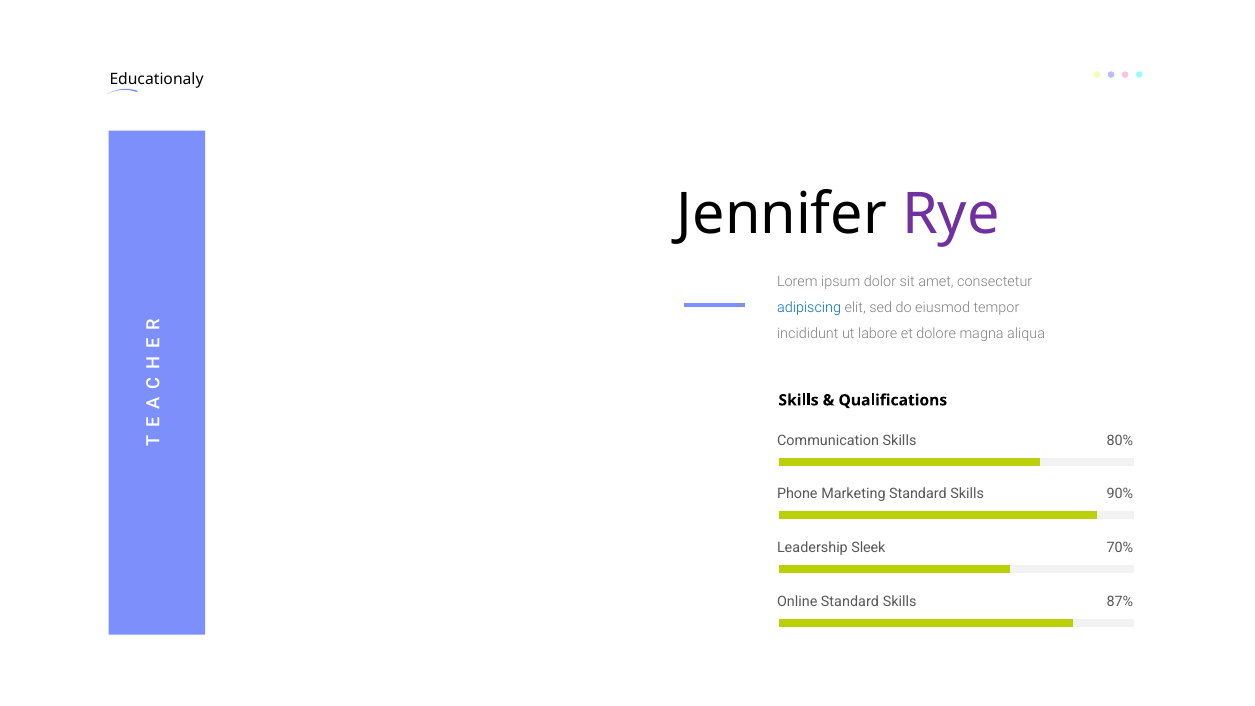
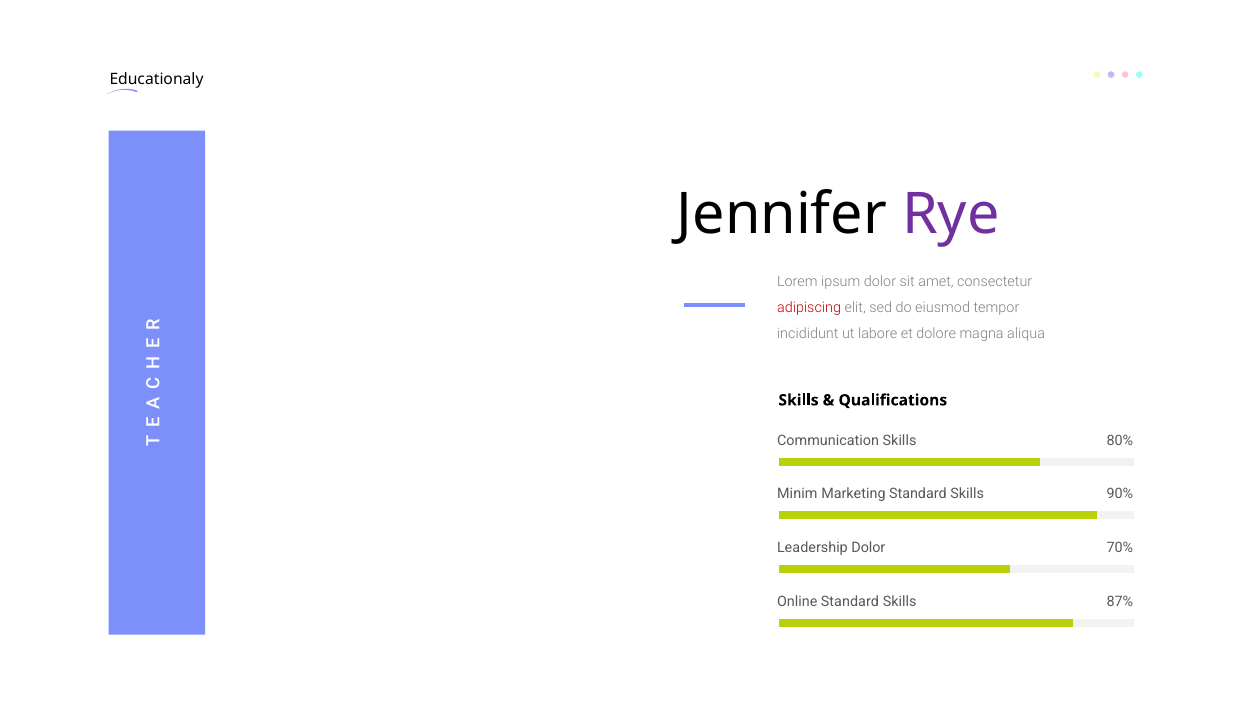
adipiscing colour: blue -> red (809, 308)
Phone: Phone -> Minim (797, 494)
Leadership Sleek: Sleek -> Dolor (868, 548)
